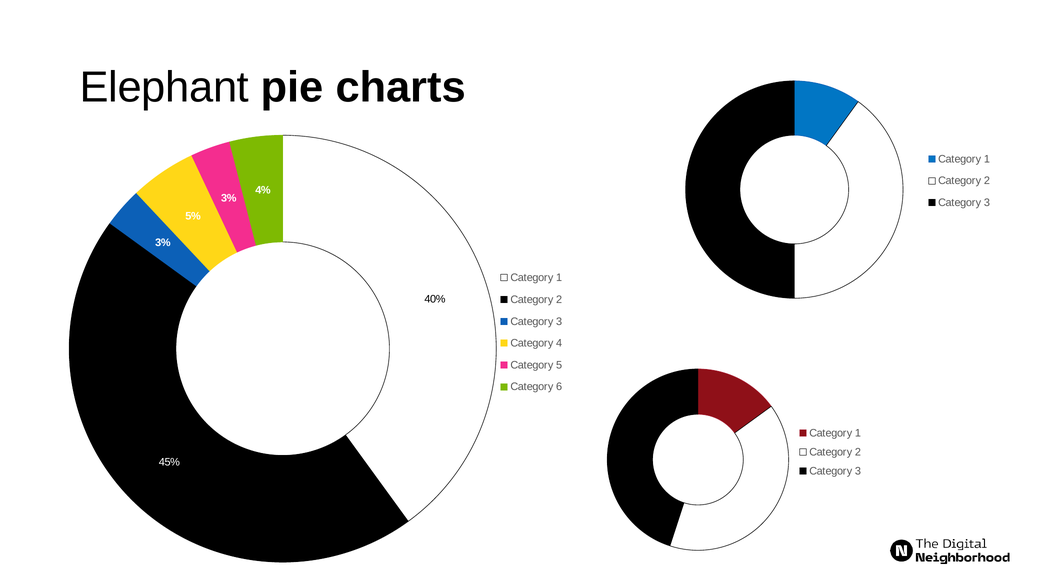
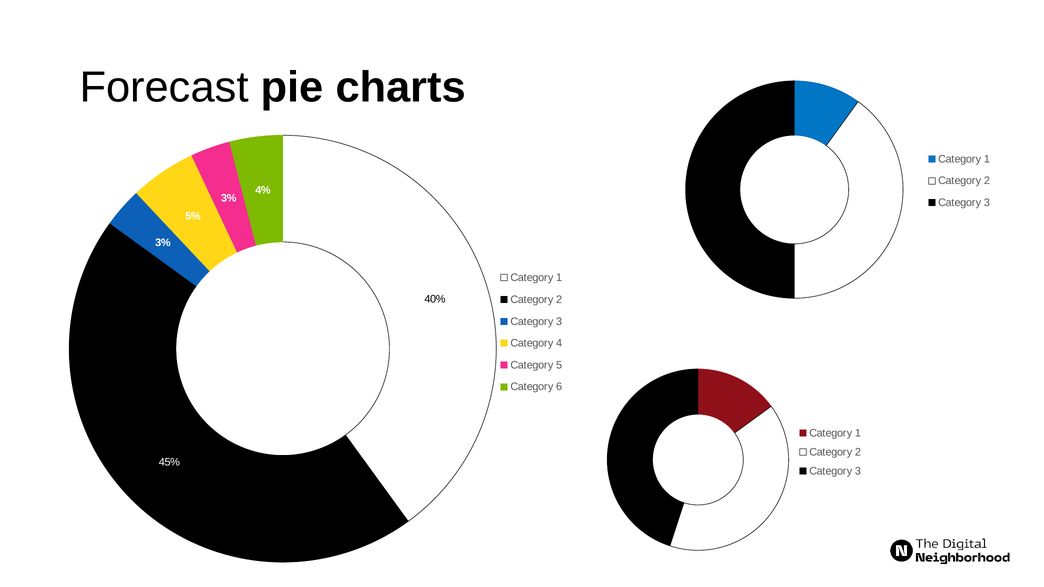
Elephant: Elephant -> Forecast (164, 88)
